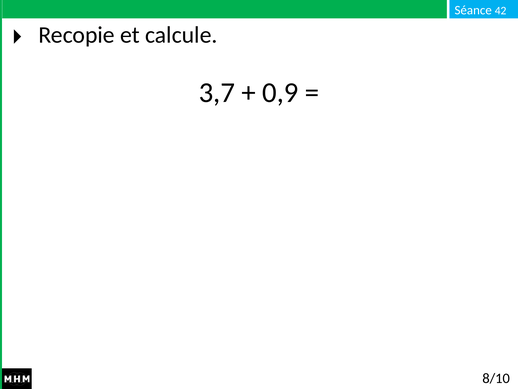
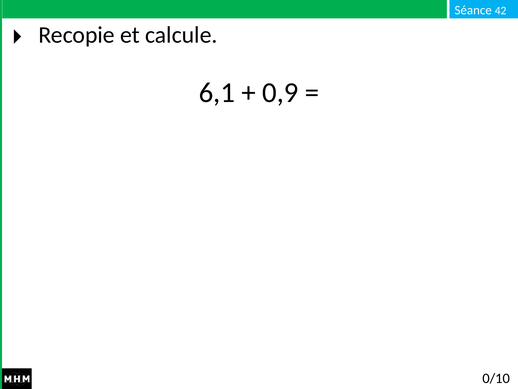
3,7: 3,7 -> 6,1 (217, 92)
8/10: 8/10 -> 0/10 (496, 378)
